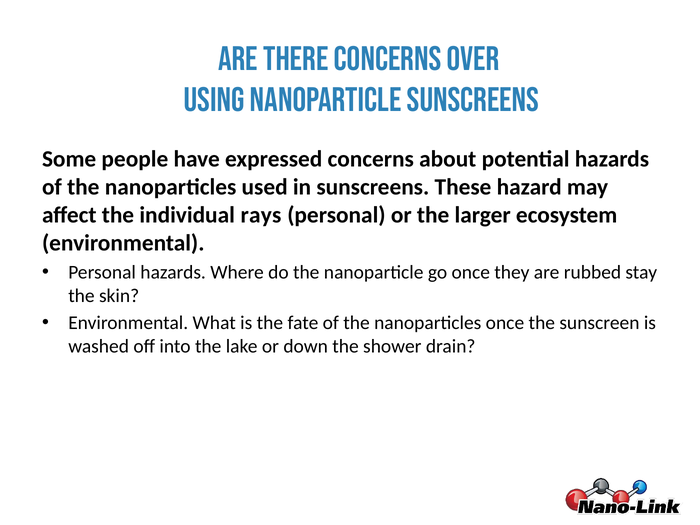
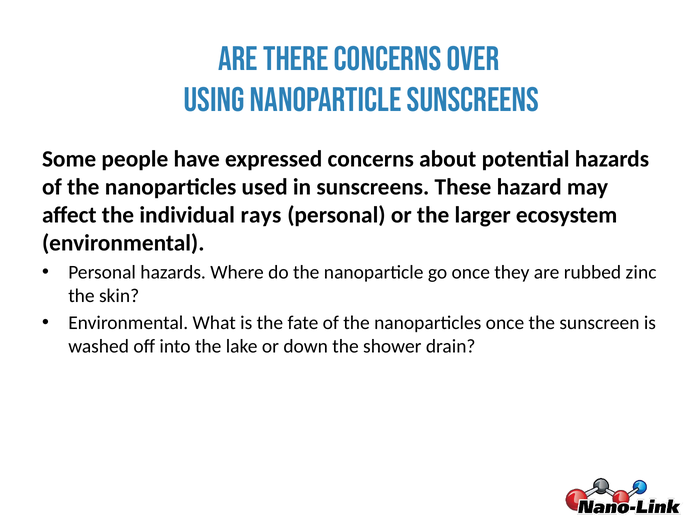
stay: stay -> zinc (641, 272)
